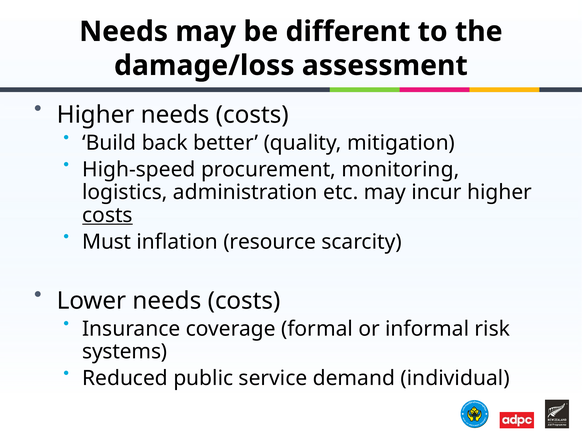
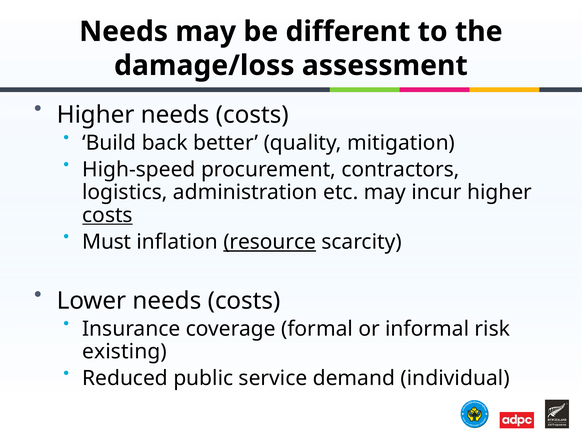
monitoring: monitoring -> contractors (401, 169)
resource underline: none -> present (270, 242)
systems: systems -> existing (125, 351)
